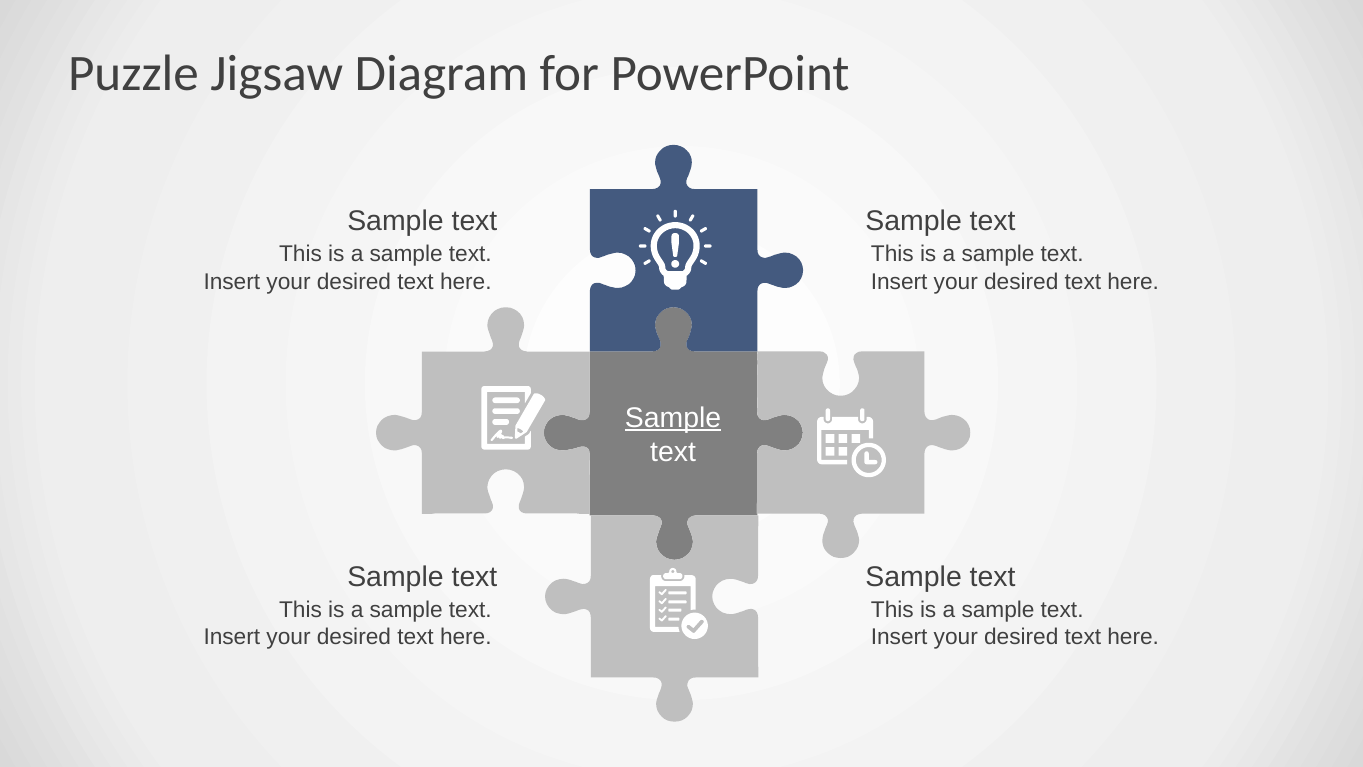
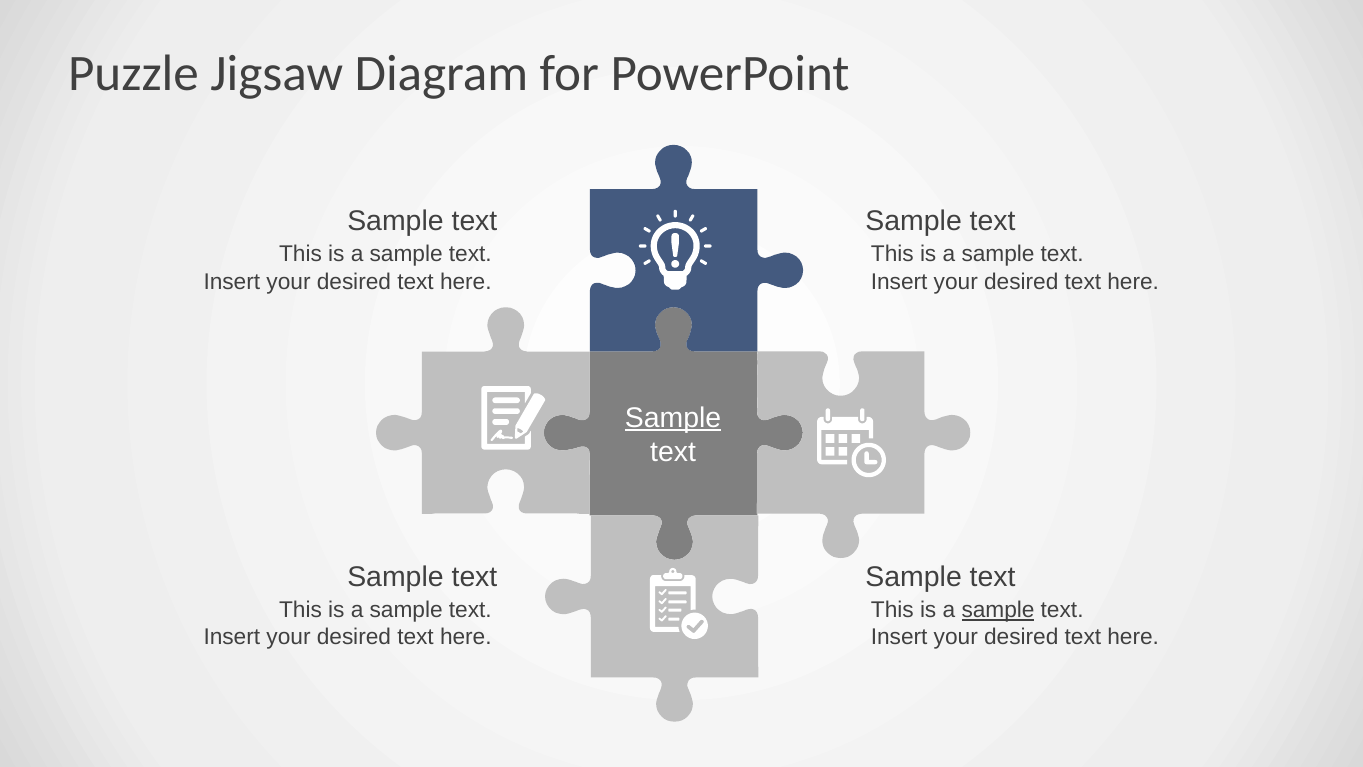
sample underline: none -> present (998, 610)
